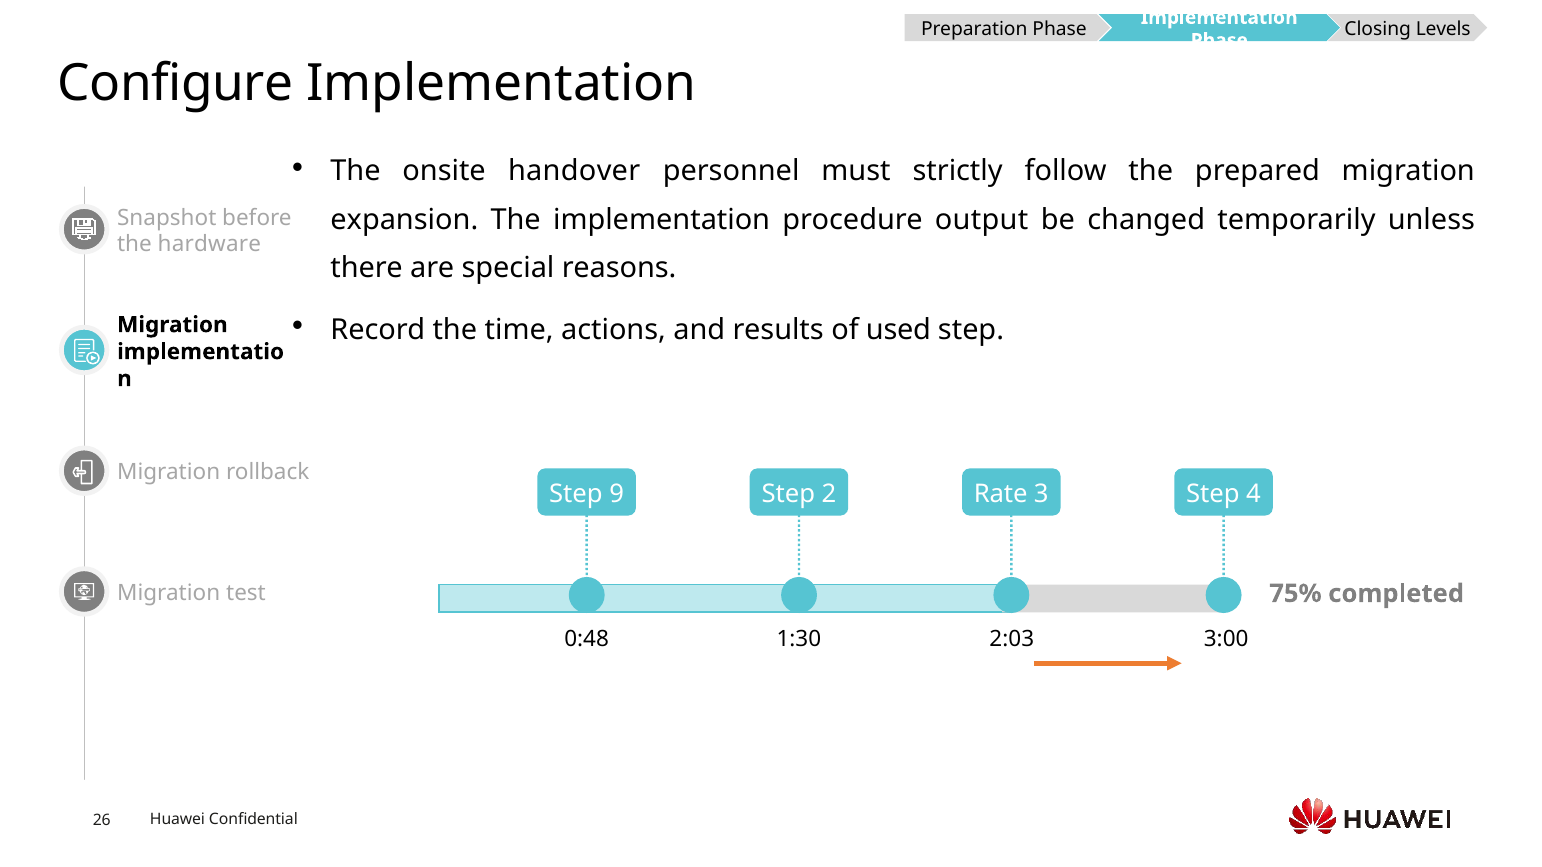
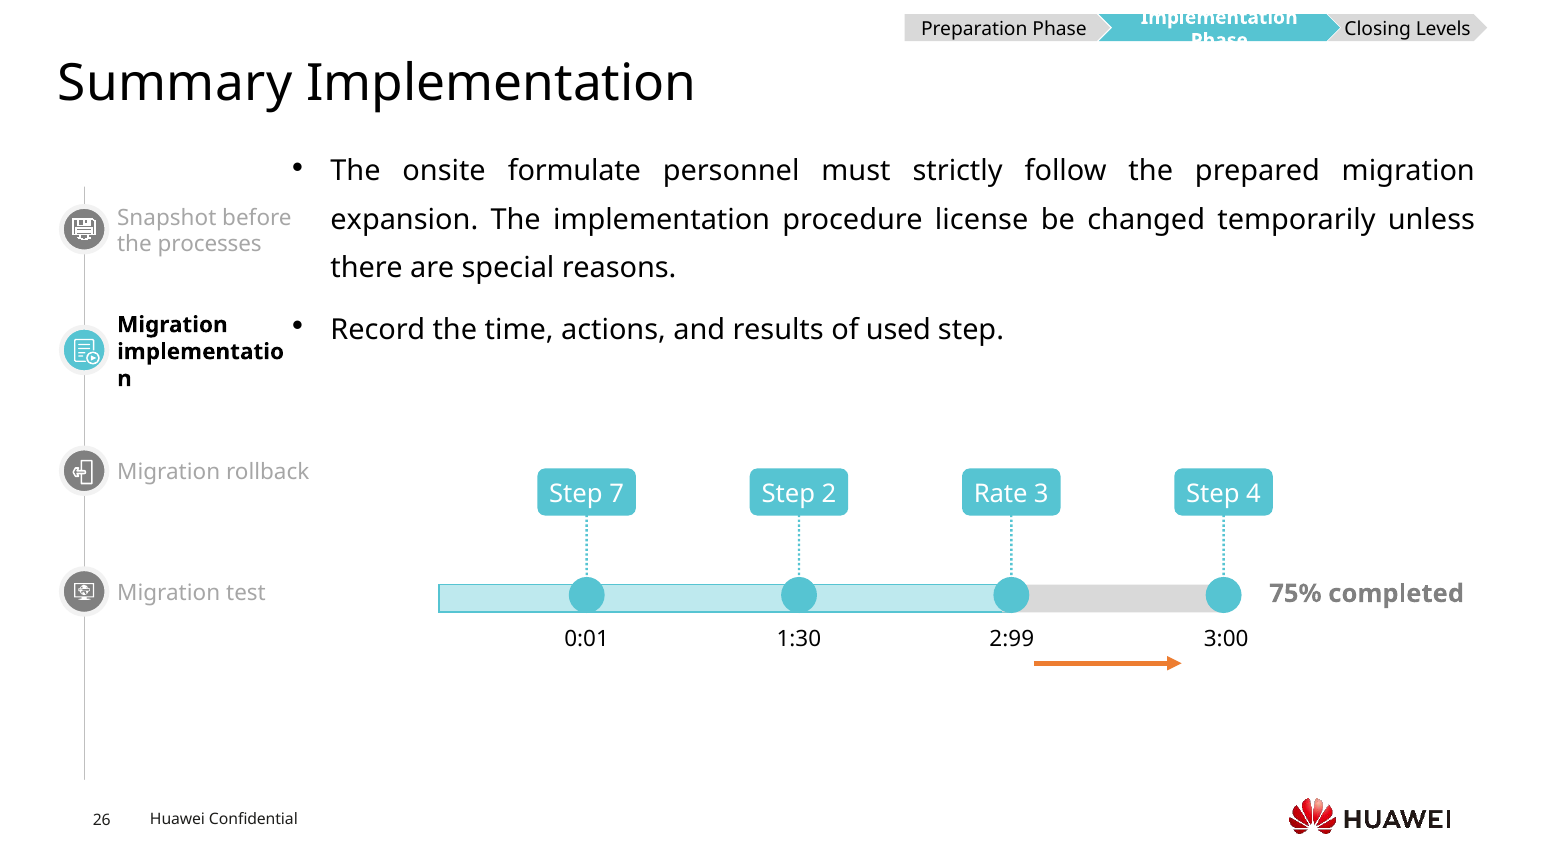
Configure: Configure -> Summary (175, 84)
handover: handover -> formulate (574, 171)
output: output -> license (982, 220)
hardware: hardware -> processes (210, 245)
9: 9 -> 7 (617, 494)
0:48: 0:48 -> 0:01 (587, 639)
2:03: 2:03 -> 2:99 (1012, 639)
